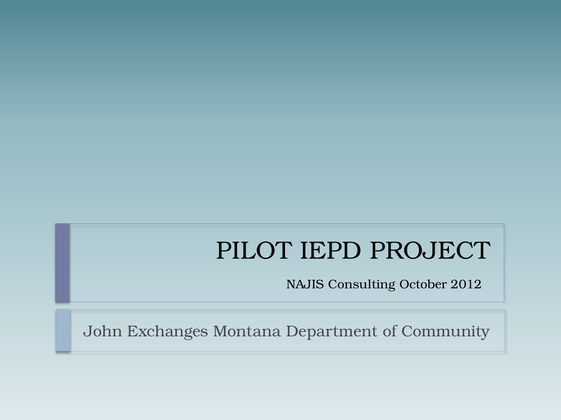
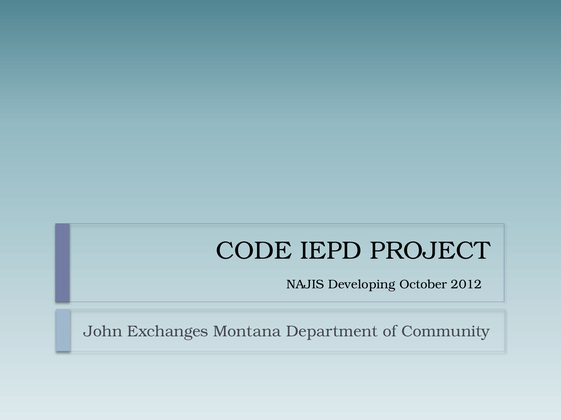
PILOT: PILOT -> CODE (254, 251)
Consulting: Consulting -> Developing (362, 285)
